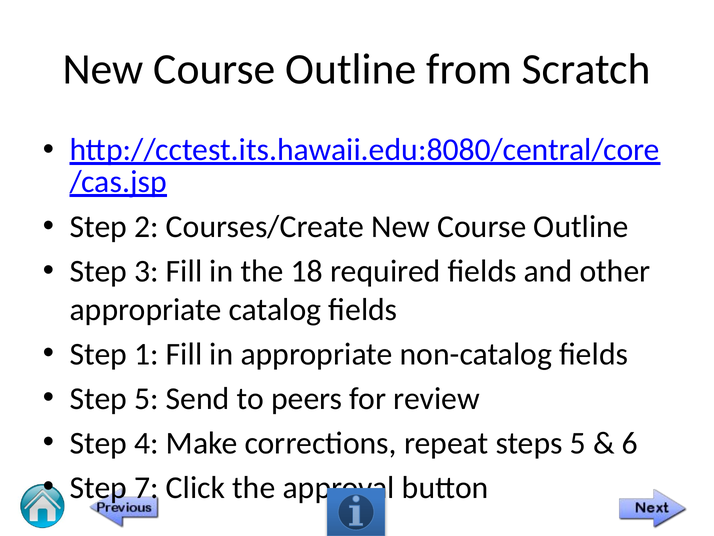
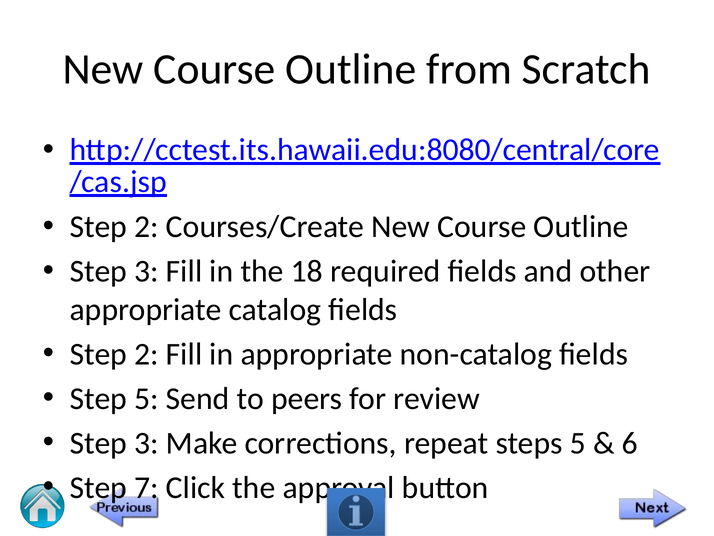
1: 1 -> 2 (146, 354)
4: 4 -> 3 (146, 443)
